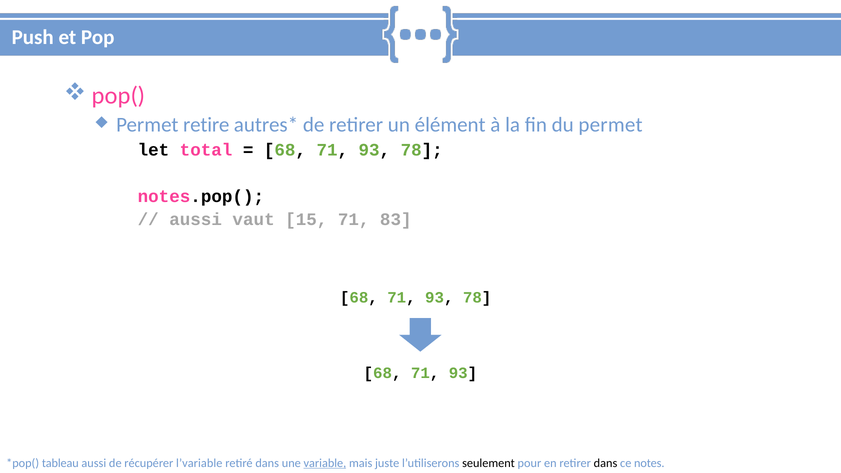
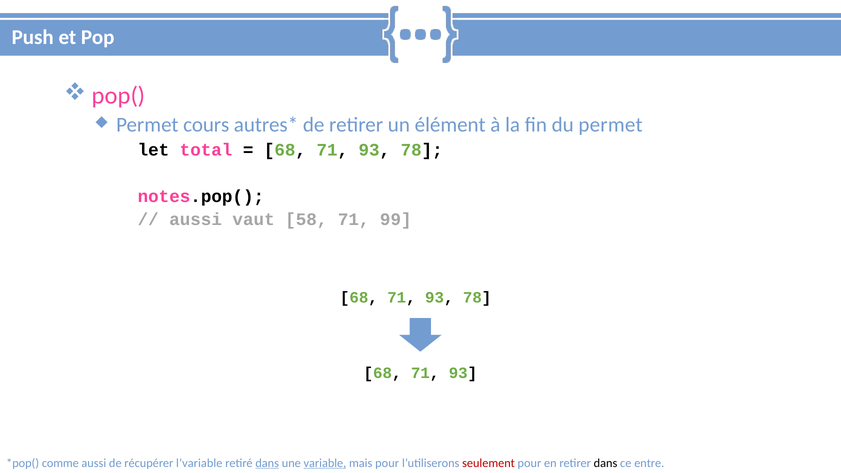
retire: retire -> cours (206, 125)
15: 15 -> 58 (306, 220)
83: 83 -> 99 (396, 220)
tableau: tableau -> comme (60, 463)
dans underline: none -> present (267, 463)
mais juste: juste -> pour (387, 463)
seulement colour: black -> red (488, 463)
notes: notes -> entre (649, 463)
